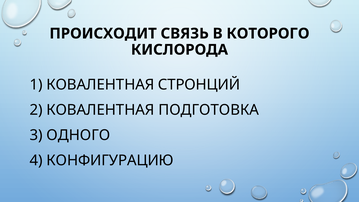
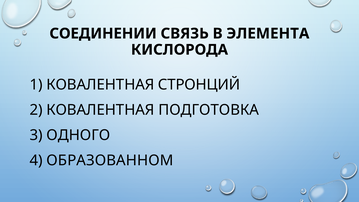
ПРОИСХОДИТ: ПРОИСХОДИТ -> СОЕДИНЕНИИ (103, 34)
КОТОРОГО: КОТОРОГО -> ЭЛЕМЕНТА (268, 34)
КОНФИГУРАЦИЮ: КОНФИГУРАЦИЮ -> ОБРАЗОВАННОМ (110, 160)
